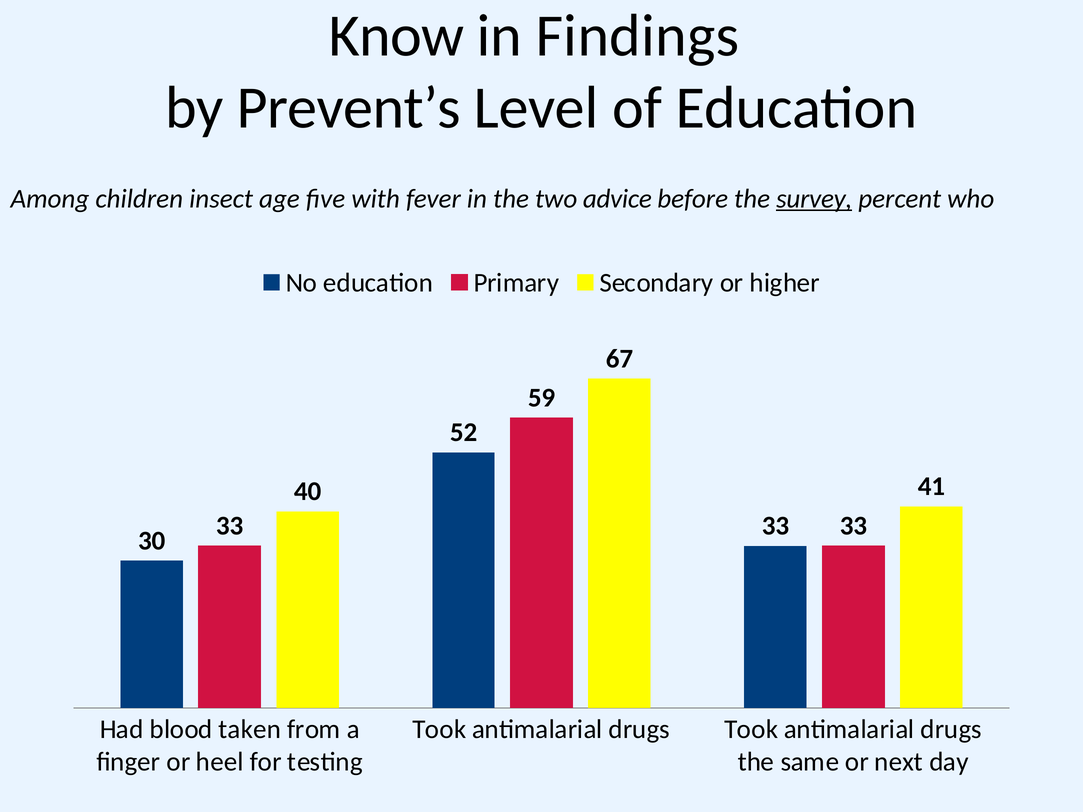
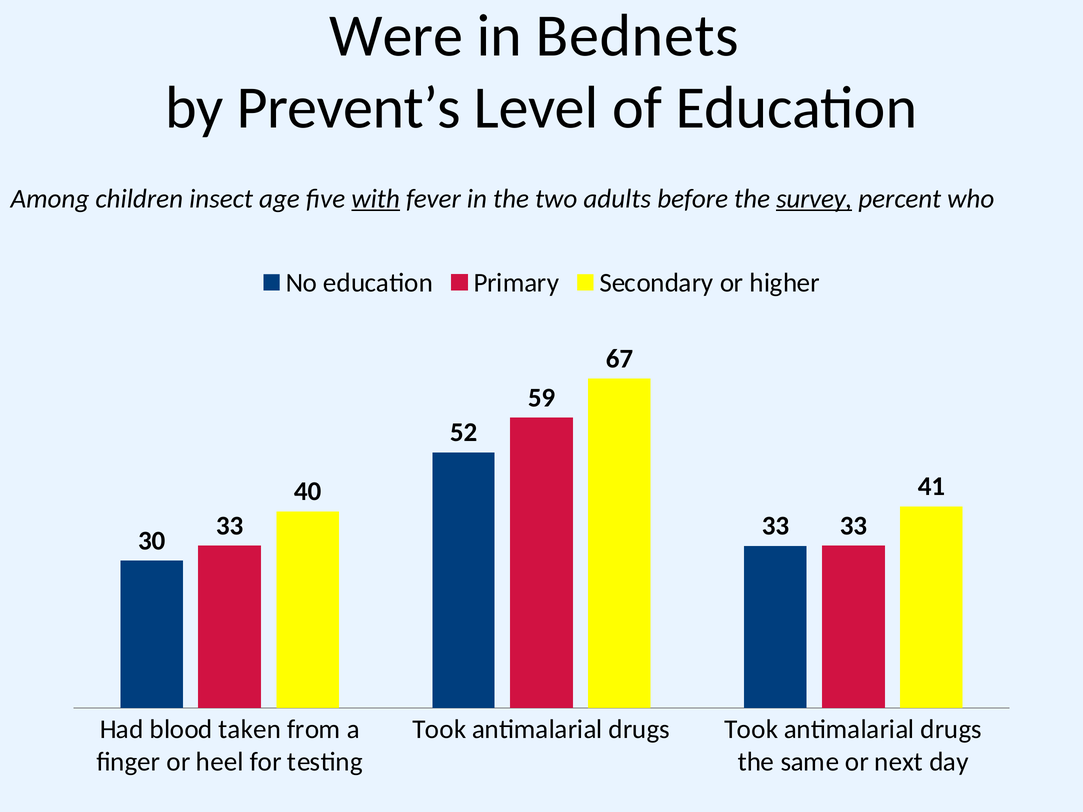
Know: Know -> Were (396, 36)
Findings: Findings -> Bednets (637, 36)
with underline: none -> present (376, 199)
advice: advice -> adults (617, 199)
